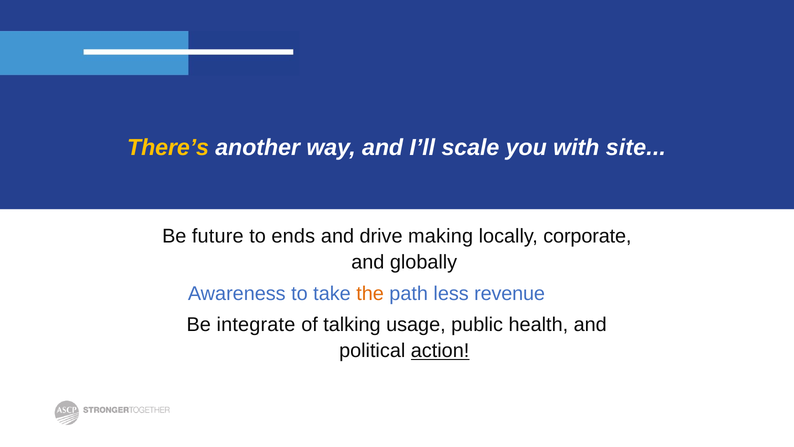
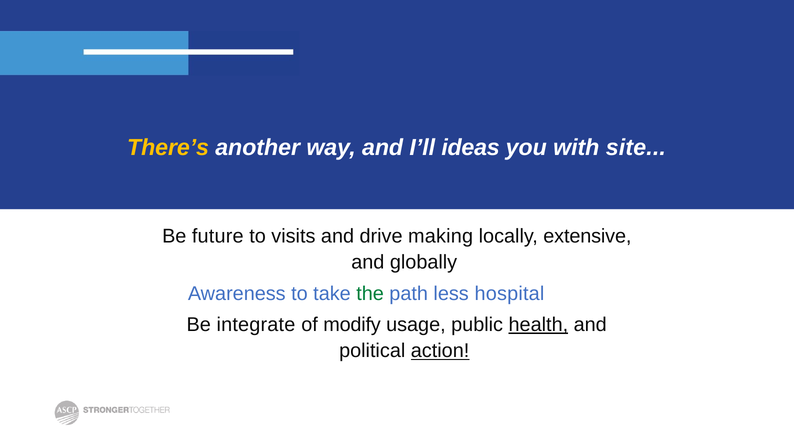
scale: scale -> ideas (471, 148)
ends: ends -> visits (293, 236)
corporate: corporate -> extensive (587, 236)
the colour: orange -> green (370, 293)
revenue: revenue -> hospital (509, 293)
talking: talking -> modify (352, 324)
health underline: none -> present (538, 324)
